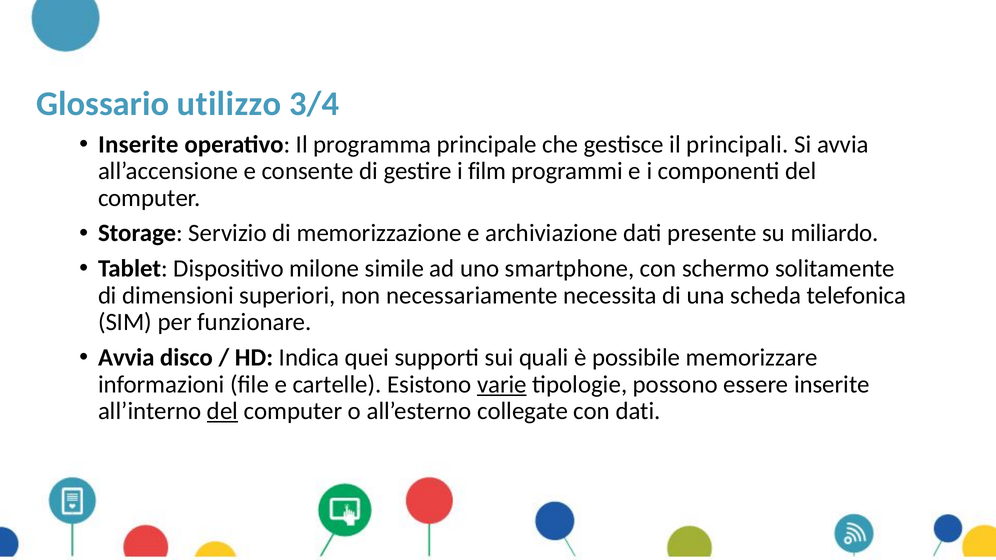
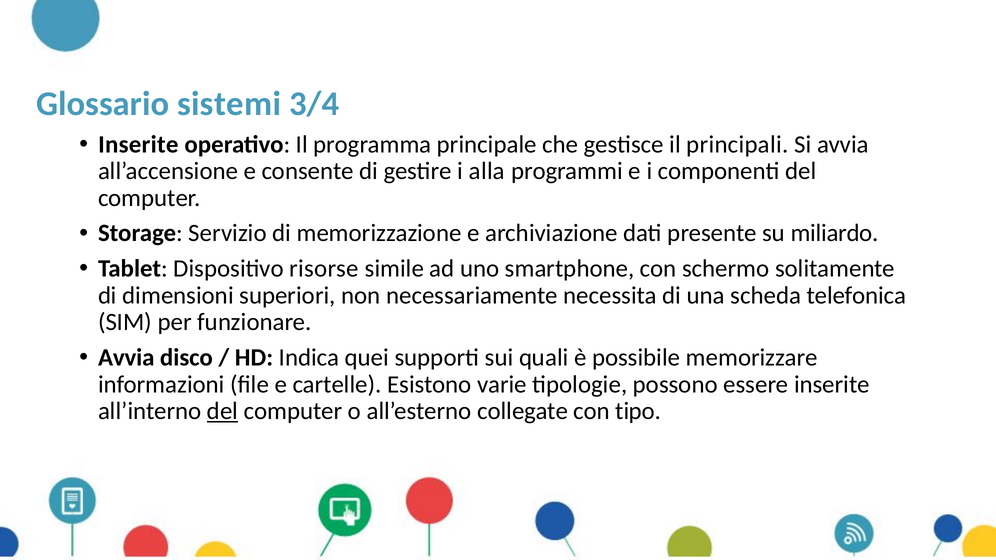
utilizzo: utilizzo -> sistemi (229, 104)
film: film -> alla (487, 171)
milone: milone -> risorse (324, 269)
varie underline: present -> none (502, 384)
con dati: dati -> tipo (638, 411)
